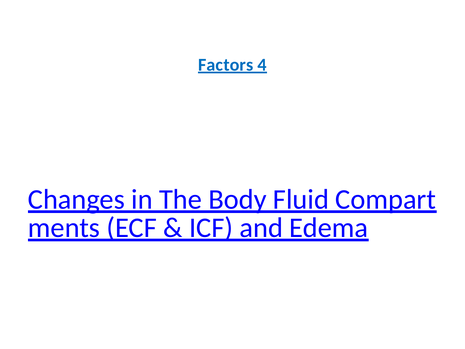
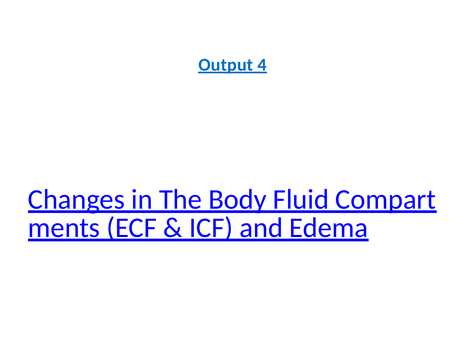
Factors: Factors -> Output (226, 65)
